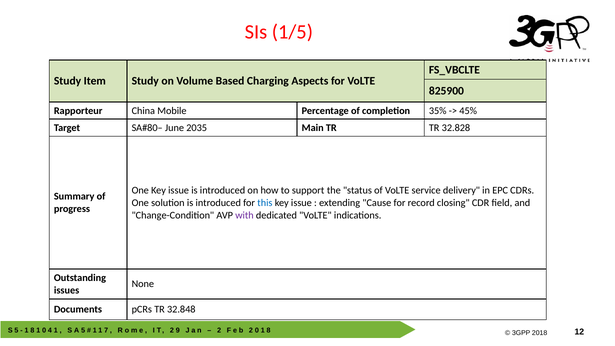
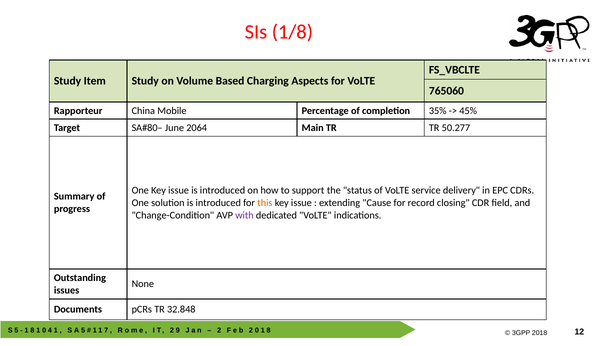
1/5: 1/5 -> 1/8 (292, 32)
825900: 825900 -> 765060 (446, 91)
2035: 2035 -> 2064 (197, 128)
32.828: 32.828 -> 50.277 (456, 128)
this colour: blue -> orange (265, 203)
